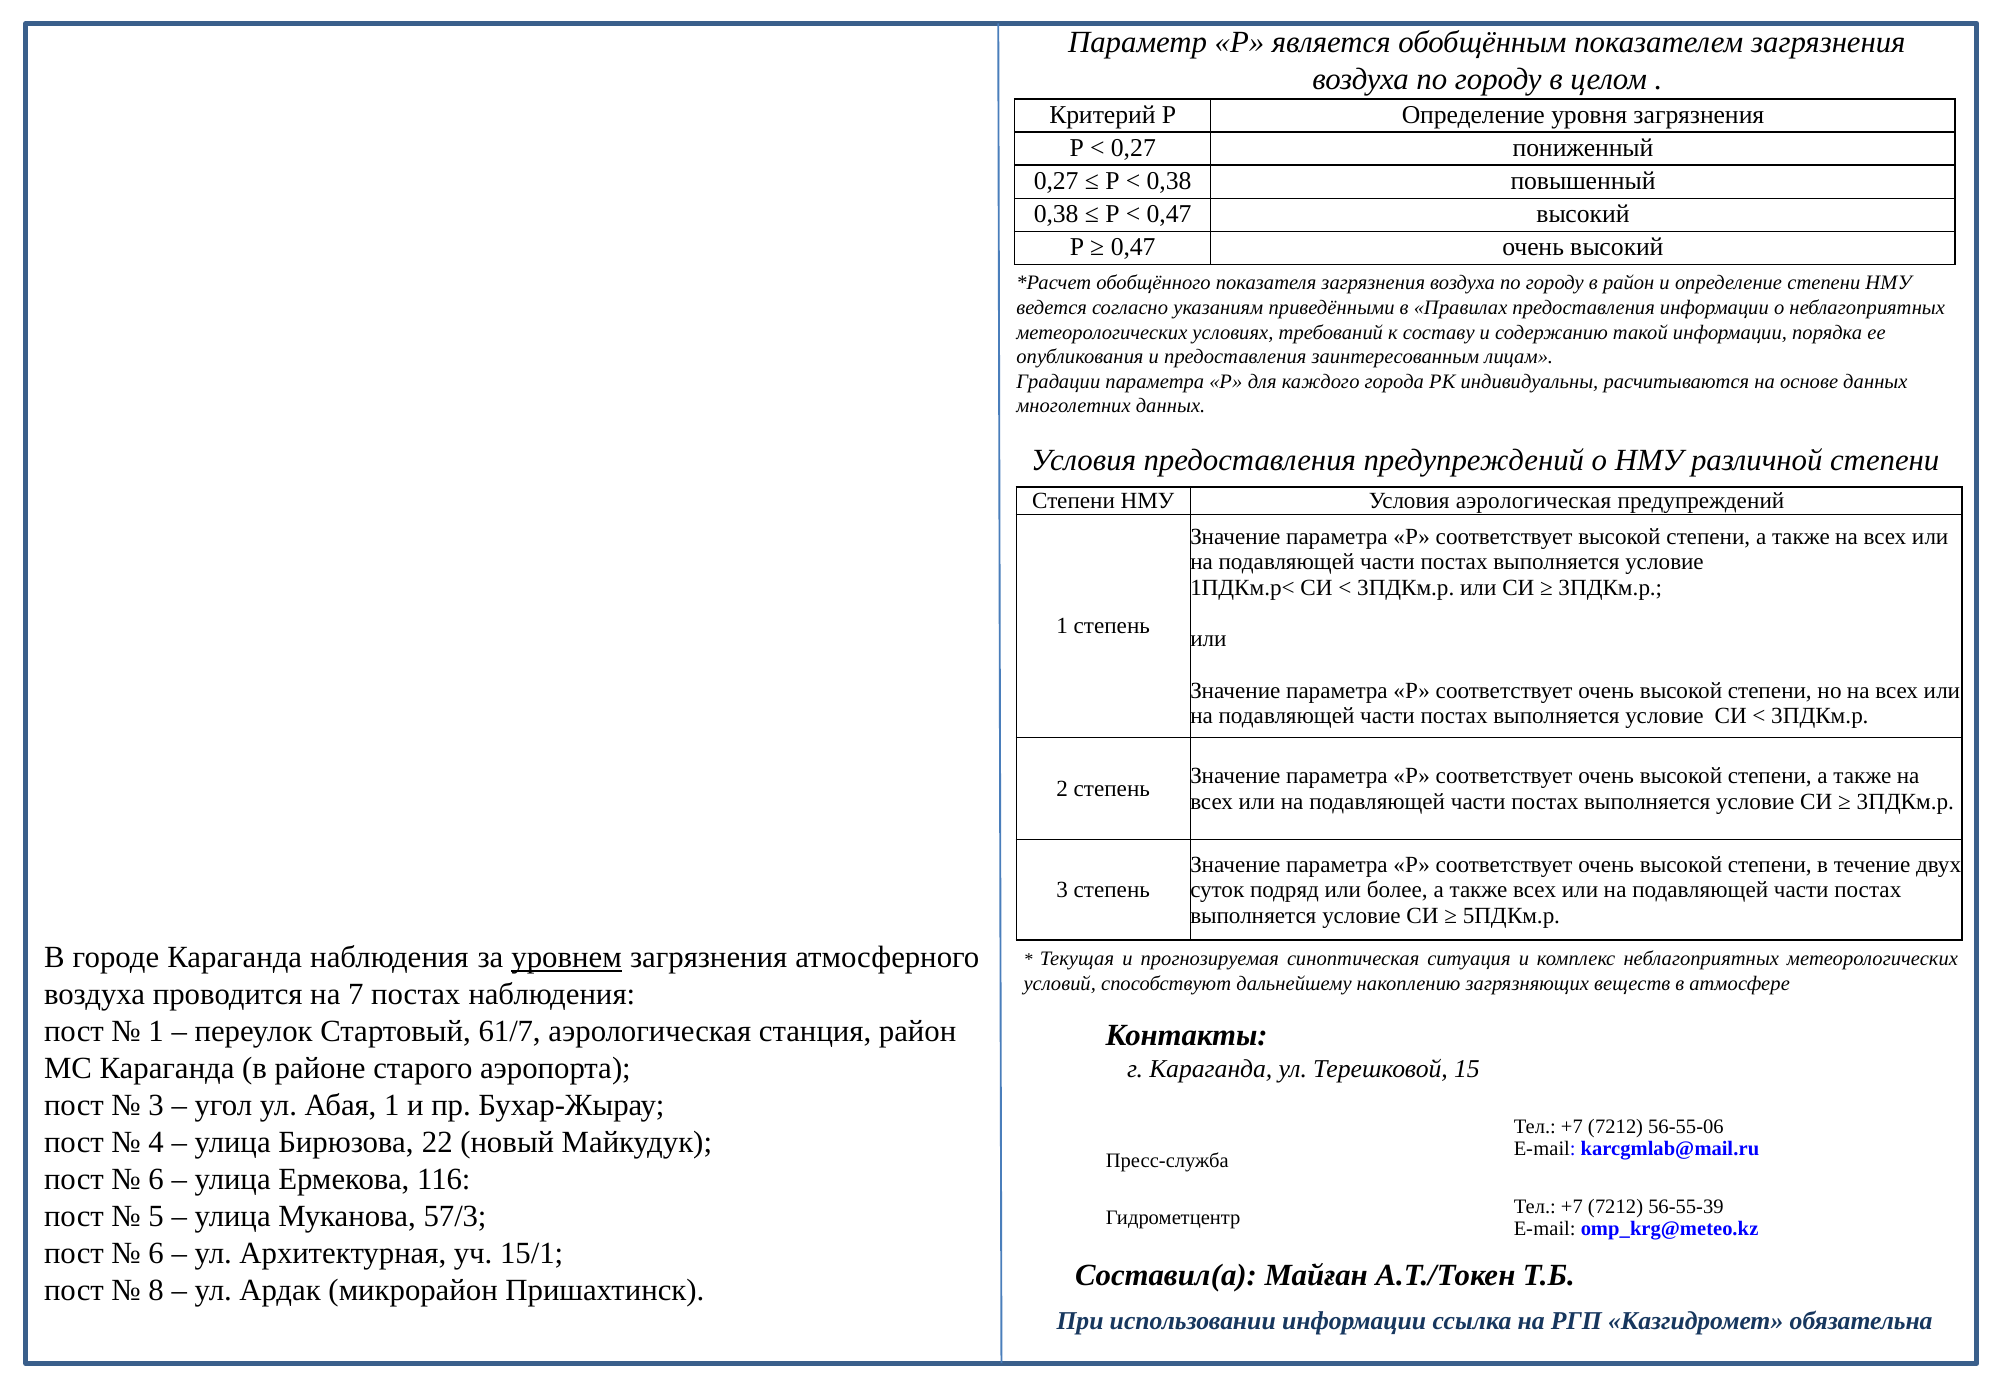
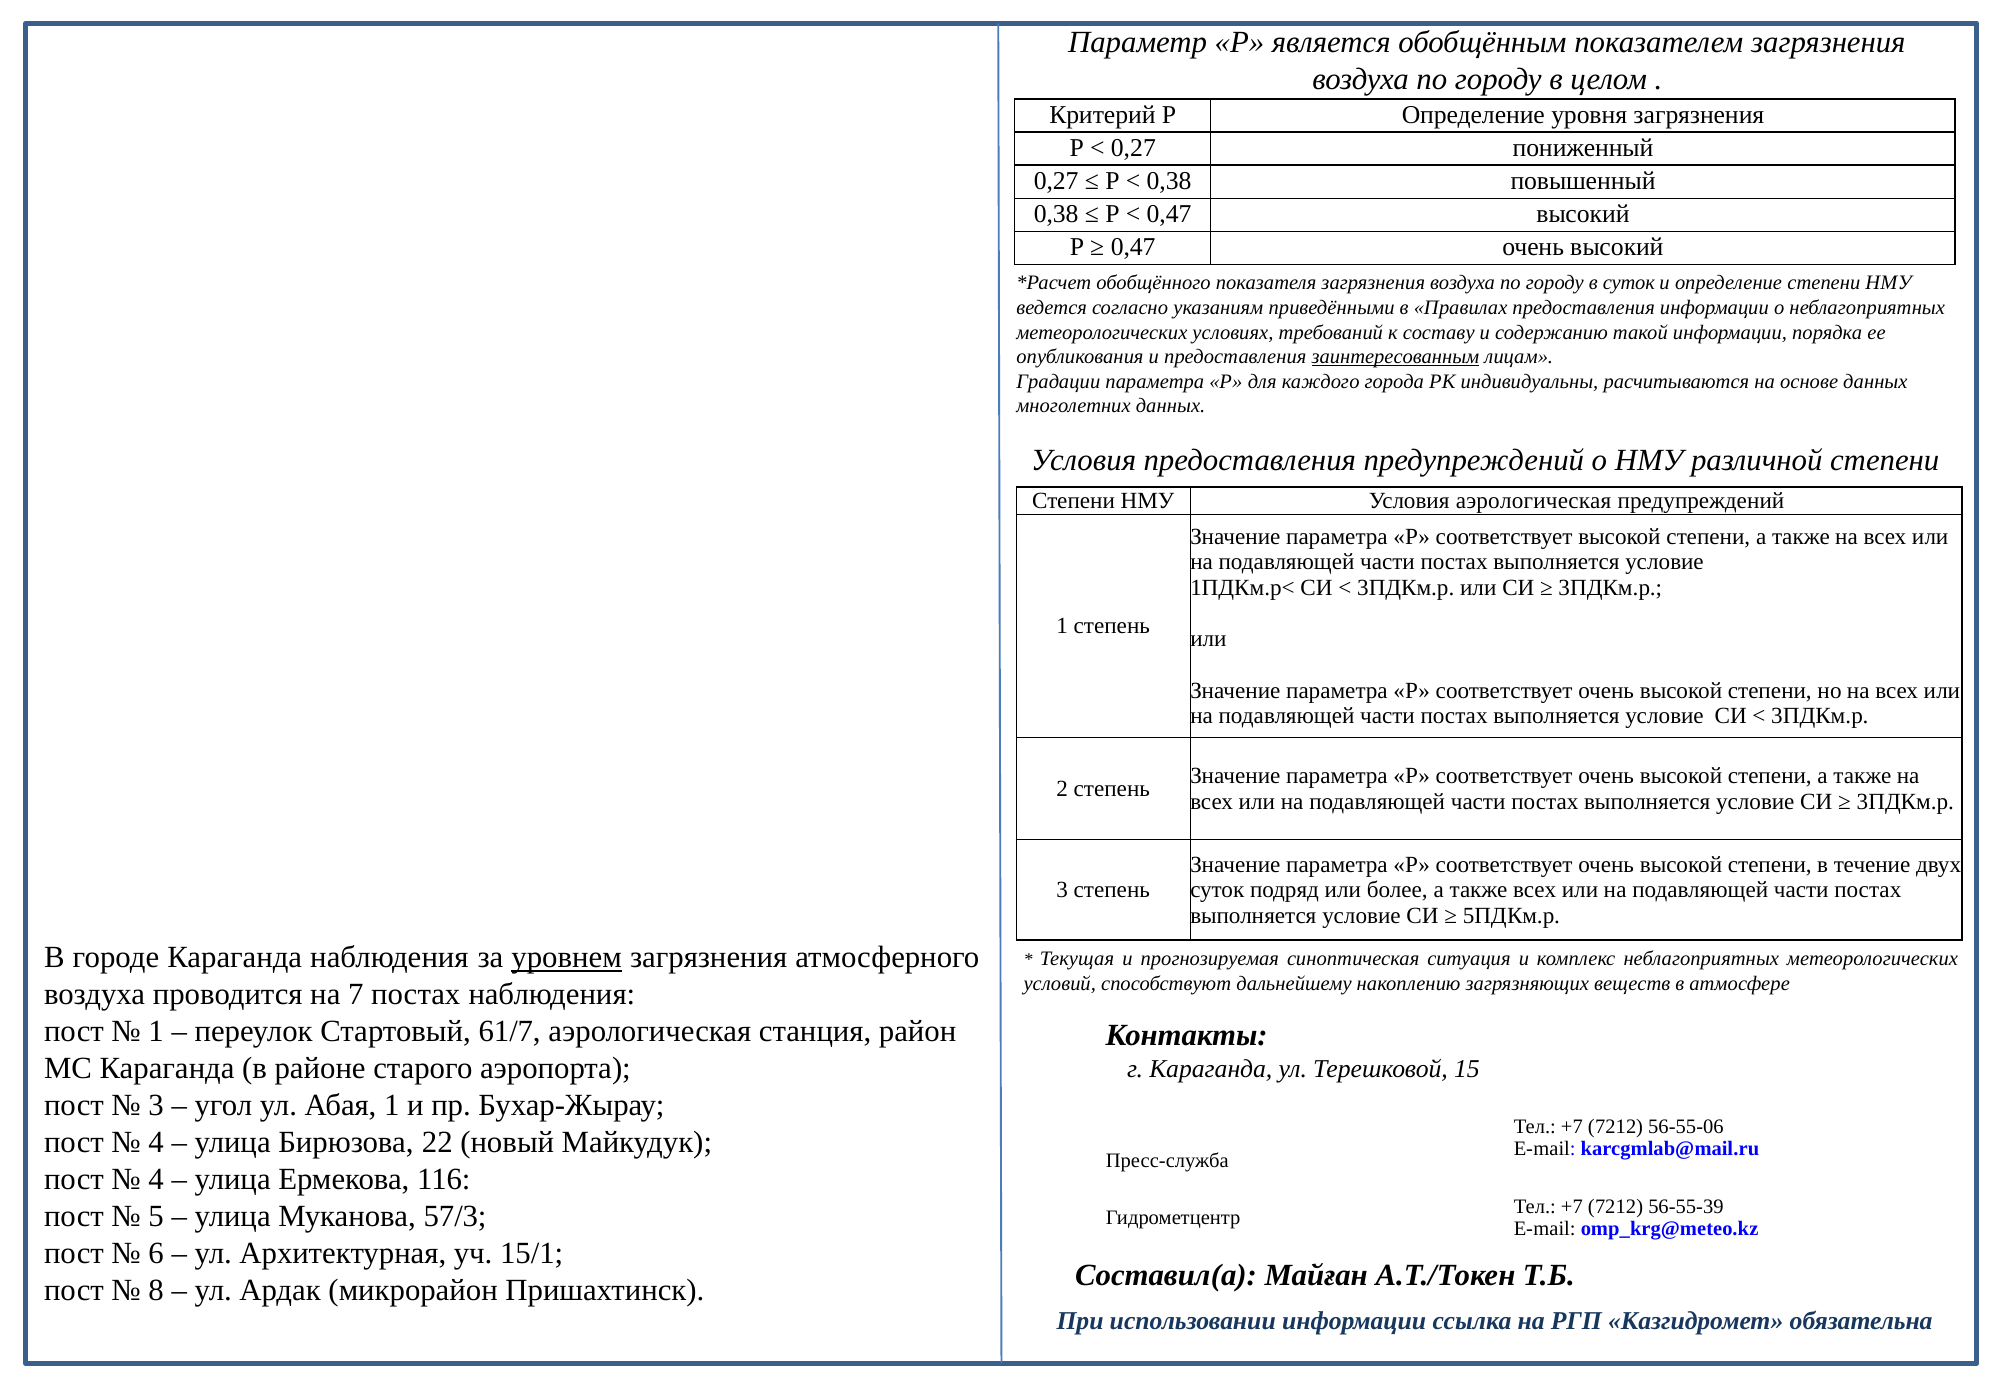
в район: район -> суток (1629, 283)
заинтересованным underline: none -> present (1395, 357)
6: 6 -> 4 (156, 1179)
